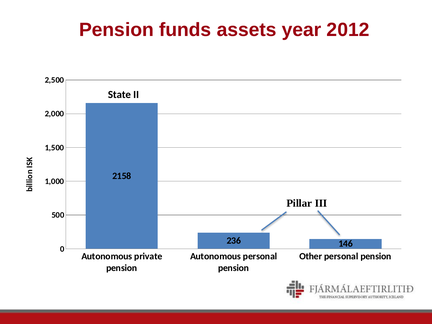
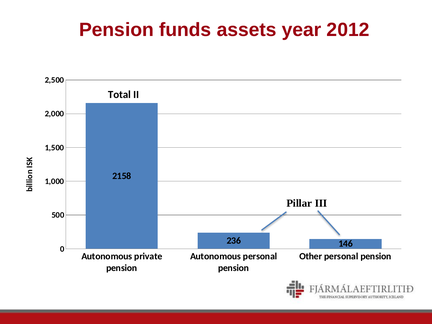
State: State -> Total (119, 95)
